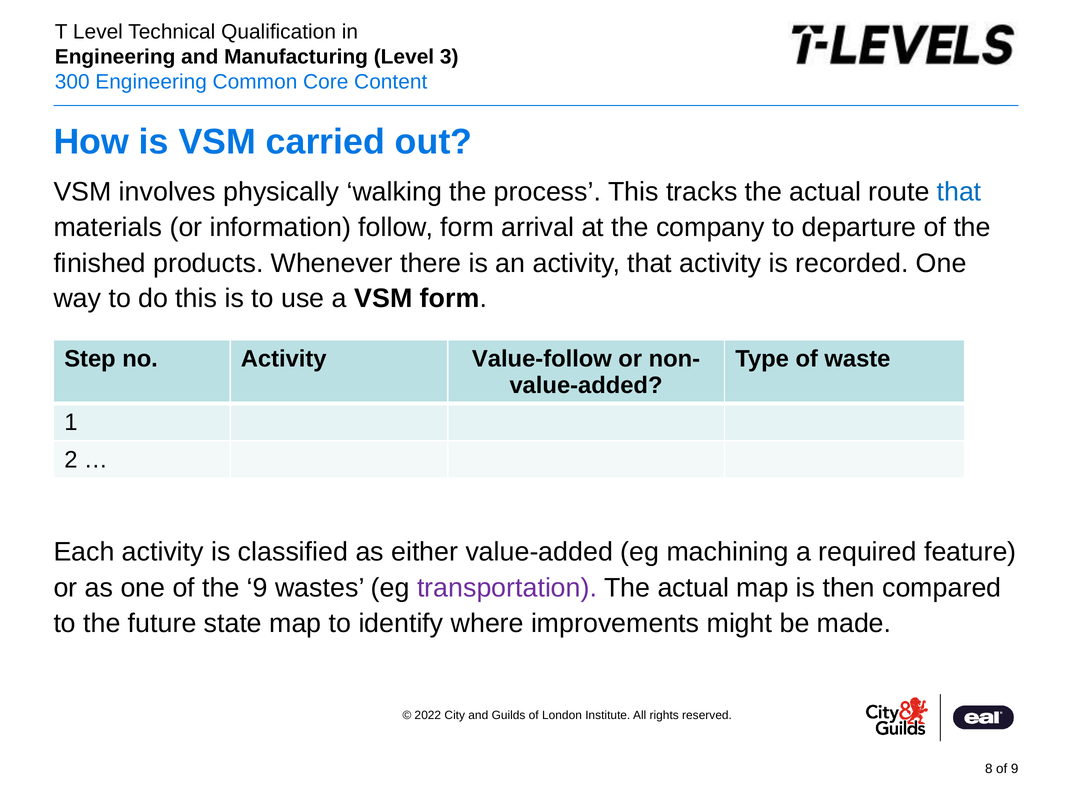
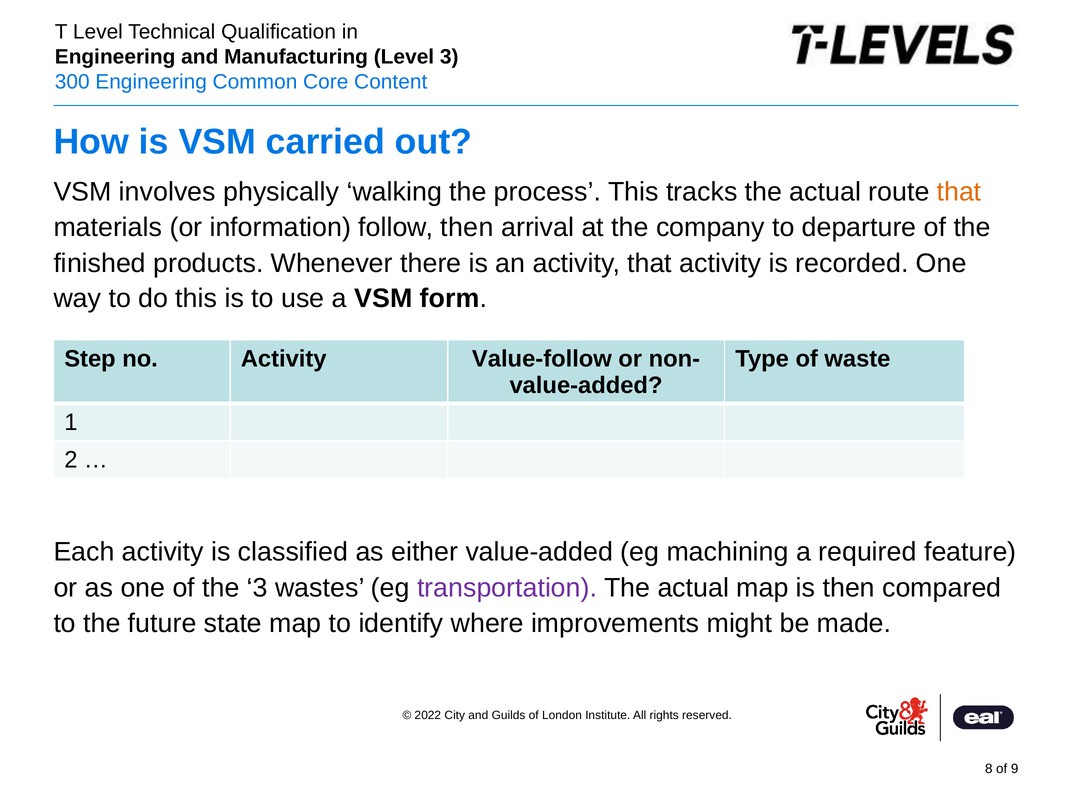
that colour: blue -> orange (959, 192)
follow form: form -> then (467, 228)
the 9: 9 -> 3 (257, 588)
